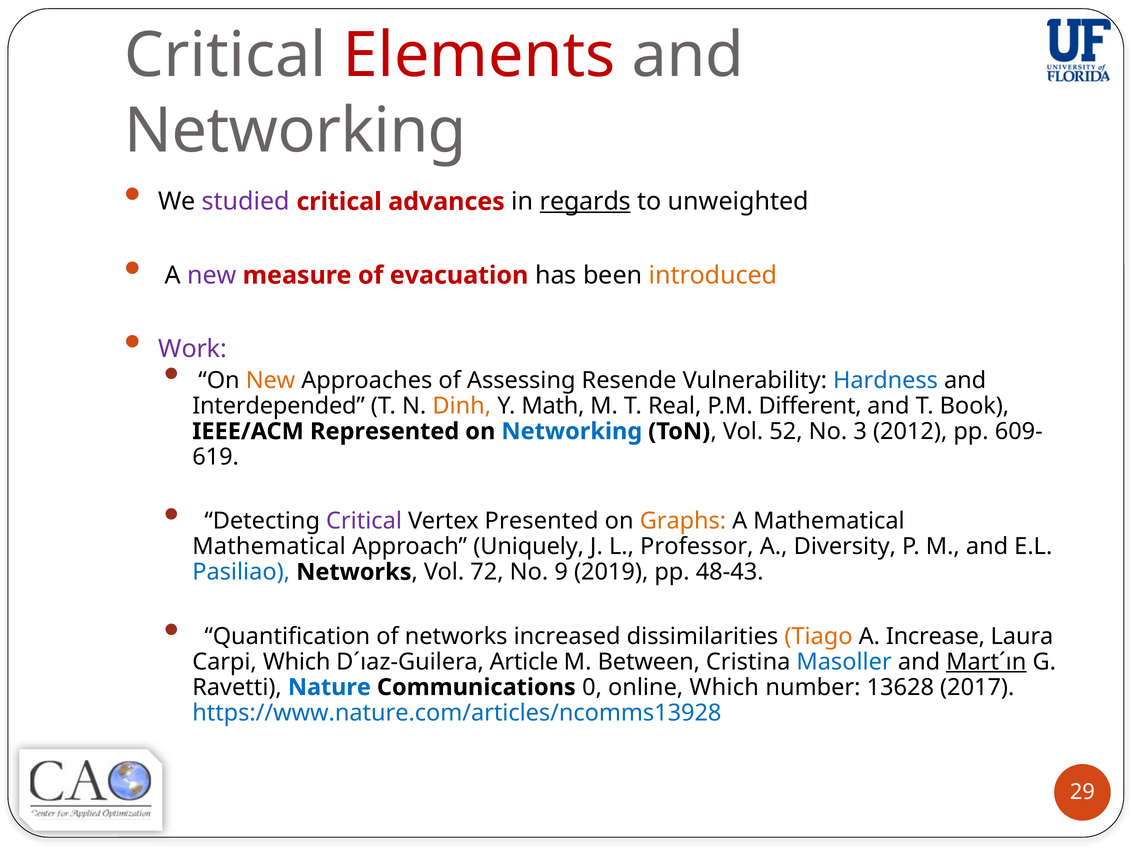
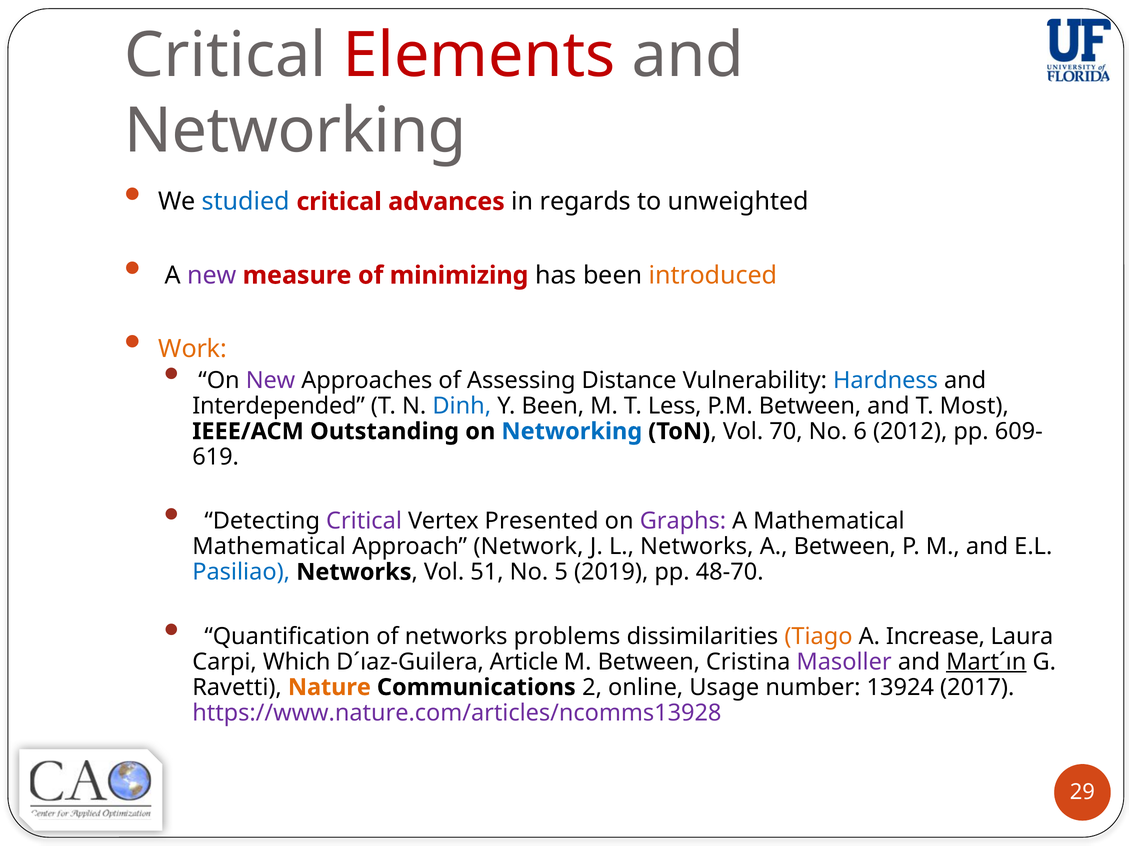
studied colour: purple -> blue (246, 202)
regards underline: present -> none (585, 202)
evacuation: evacuation -> minimizing (459, 275)
Work colour: purple -> orange (193, 349)
New colour: orange -> purple (271, 380)
Resende: Resende -> Distance (629, 380)
Dinh colour: orange -> blue (462, 406)
Y Math: Math -> Been (553, 406)
Real: Real -> Less (675, 406)
P.M Different: Different -> Between (810, 406)
Book: Book -> Most (974, 406)
Represented: Represented -> Outstanding (385, 431)
52: 52 -> 70 (786, 431)
3: 3 -> 6 (860, 431)
Graphs colour: orange -> purple (683, 521)
Uniquely: Uniquely -> Network (528, 547)
L Professor: Professor -> Networks (697, 547)
A Diversity: Diversity -> Between (845, 547)
72: 72 -> 51 (487, 572)
9: 9 -> 5 (561, 572)
48-43: 48-43 -> 48-70 (730, 572)
increased: increased -> problems (567, 636)
Masoller colour: blue -> purple (844, 662)
Nature colour: blue -> orange (329, 687)
0: 0 -> 2 (592, 687)
online Which: Which -> Usage (724, 687)
13628: 13628 -> 13924 (900, 687)
https://www.nature.com/articles/ncomms13928 colour: blue -> purple (457, 713)
